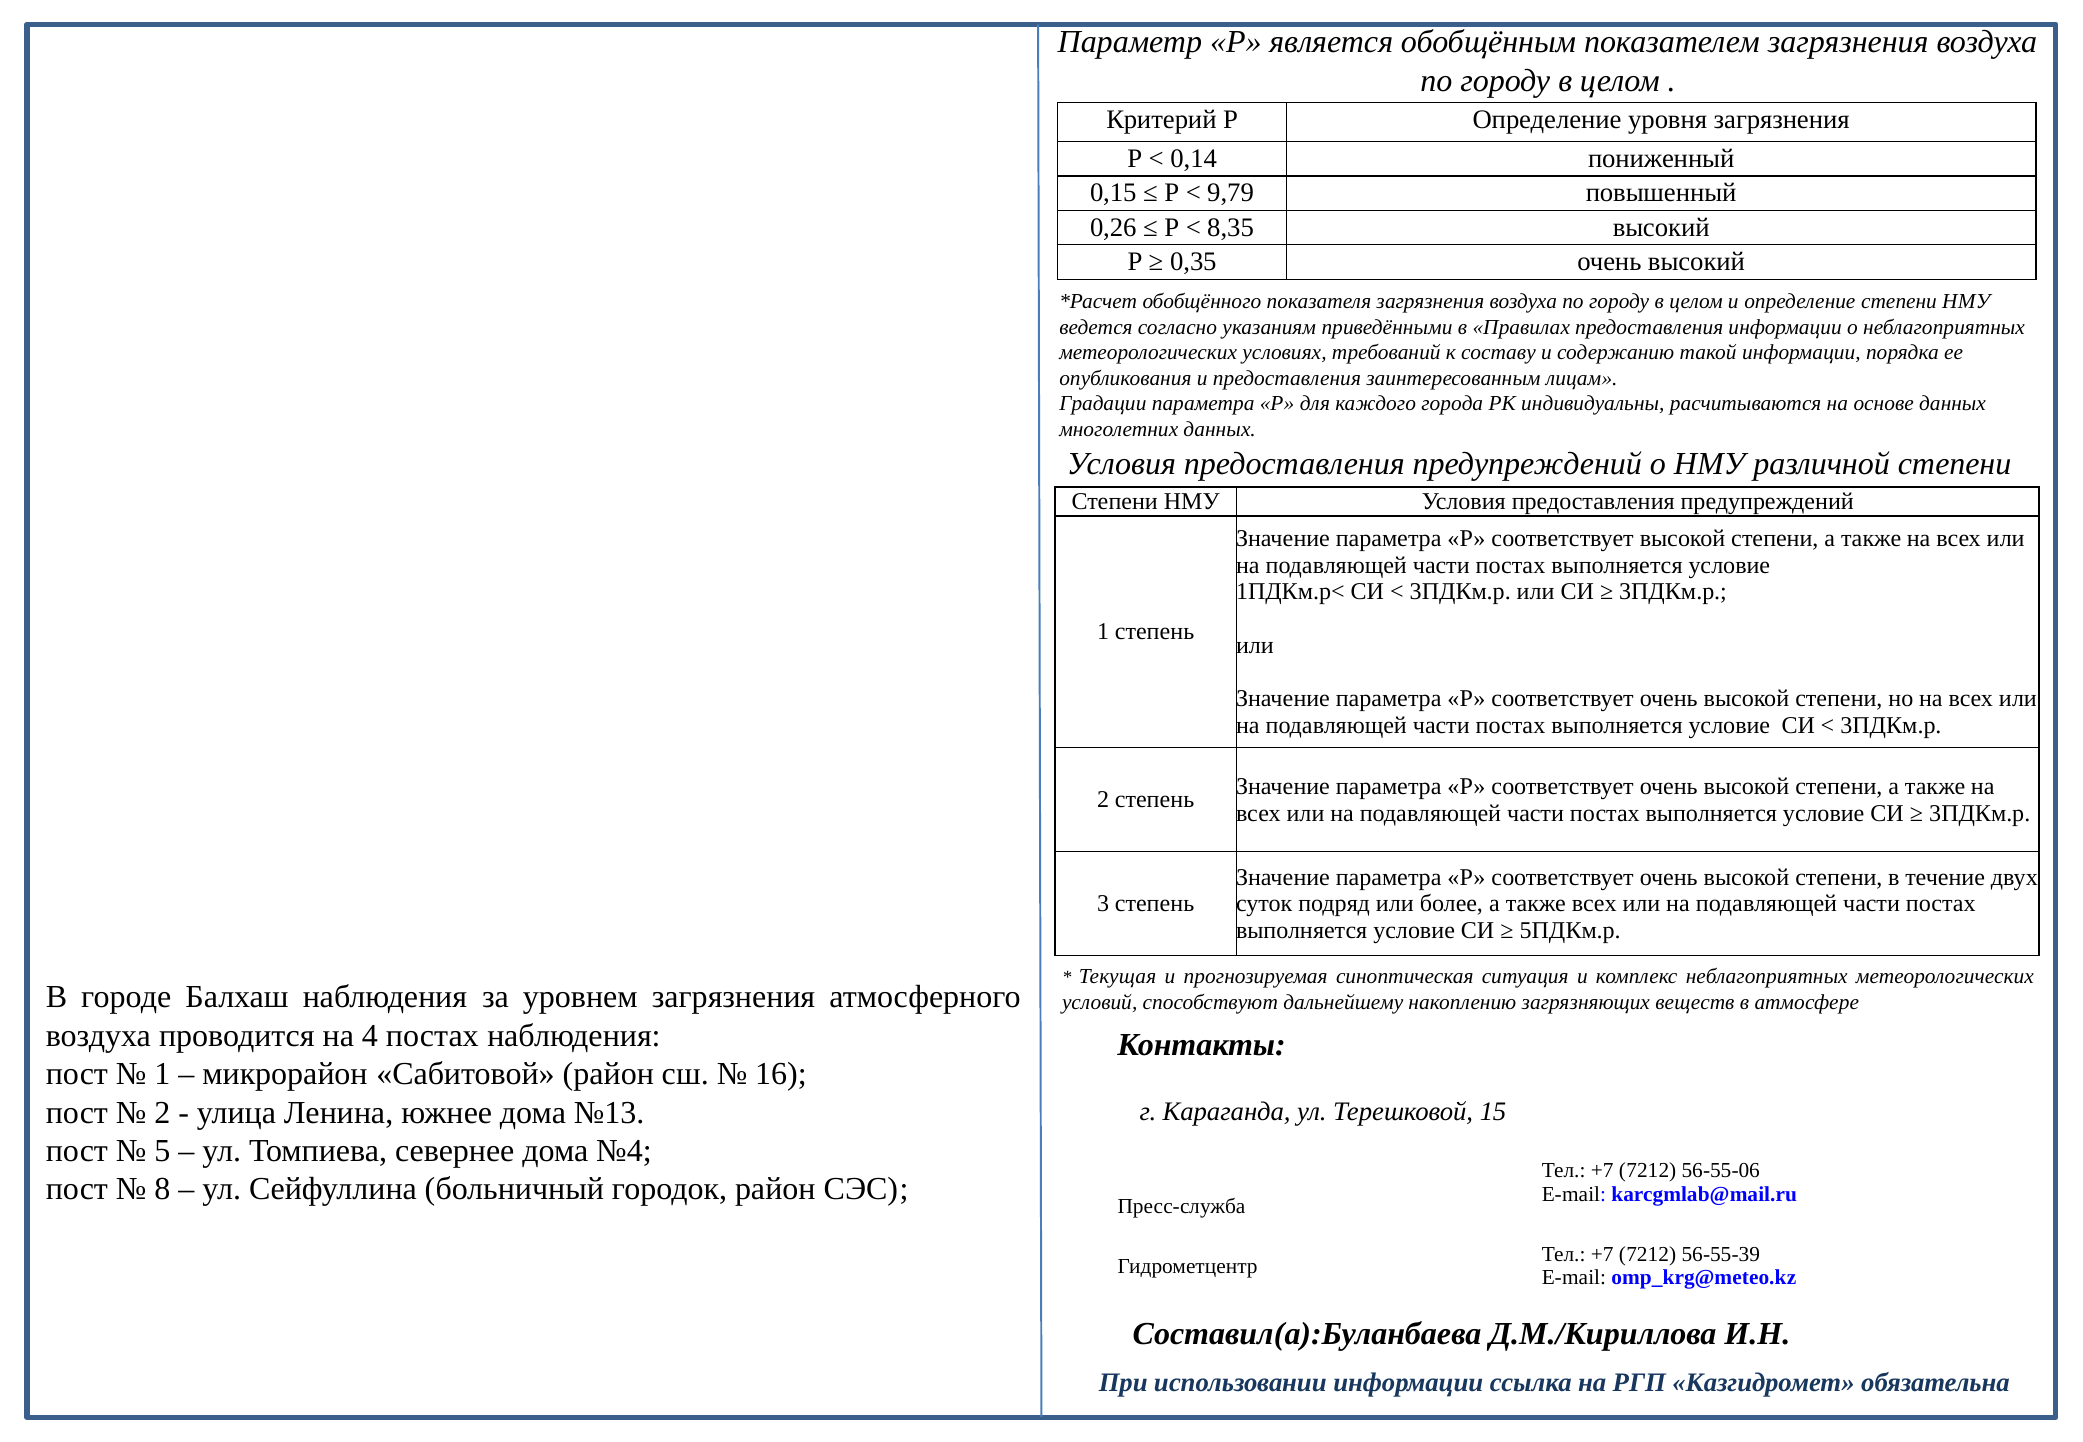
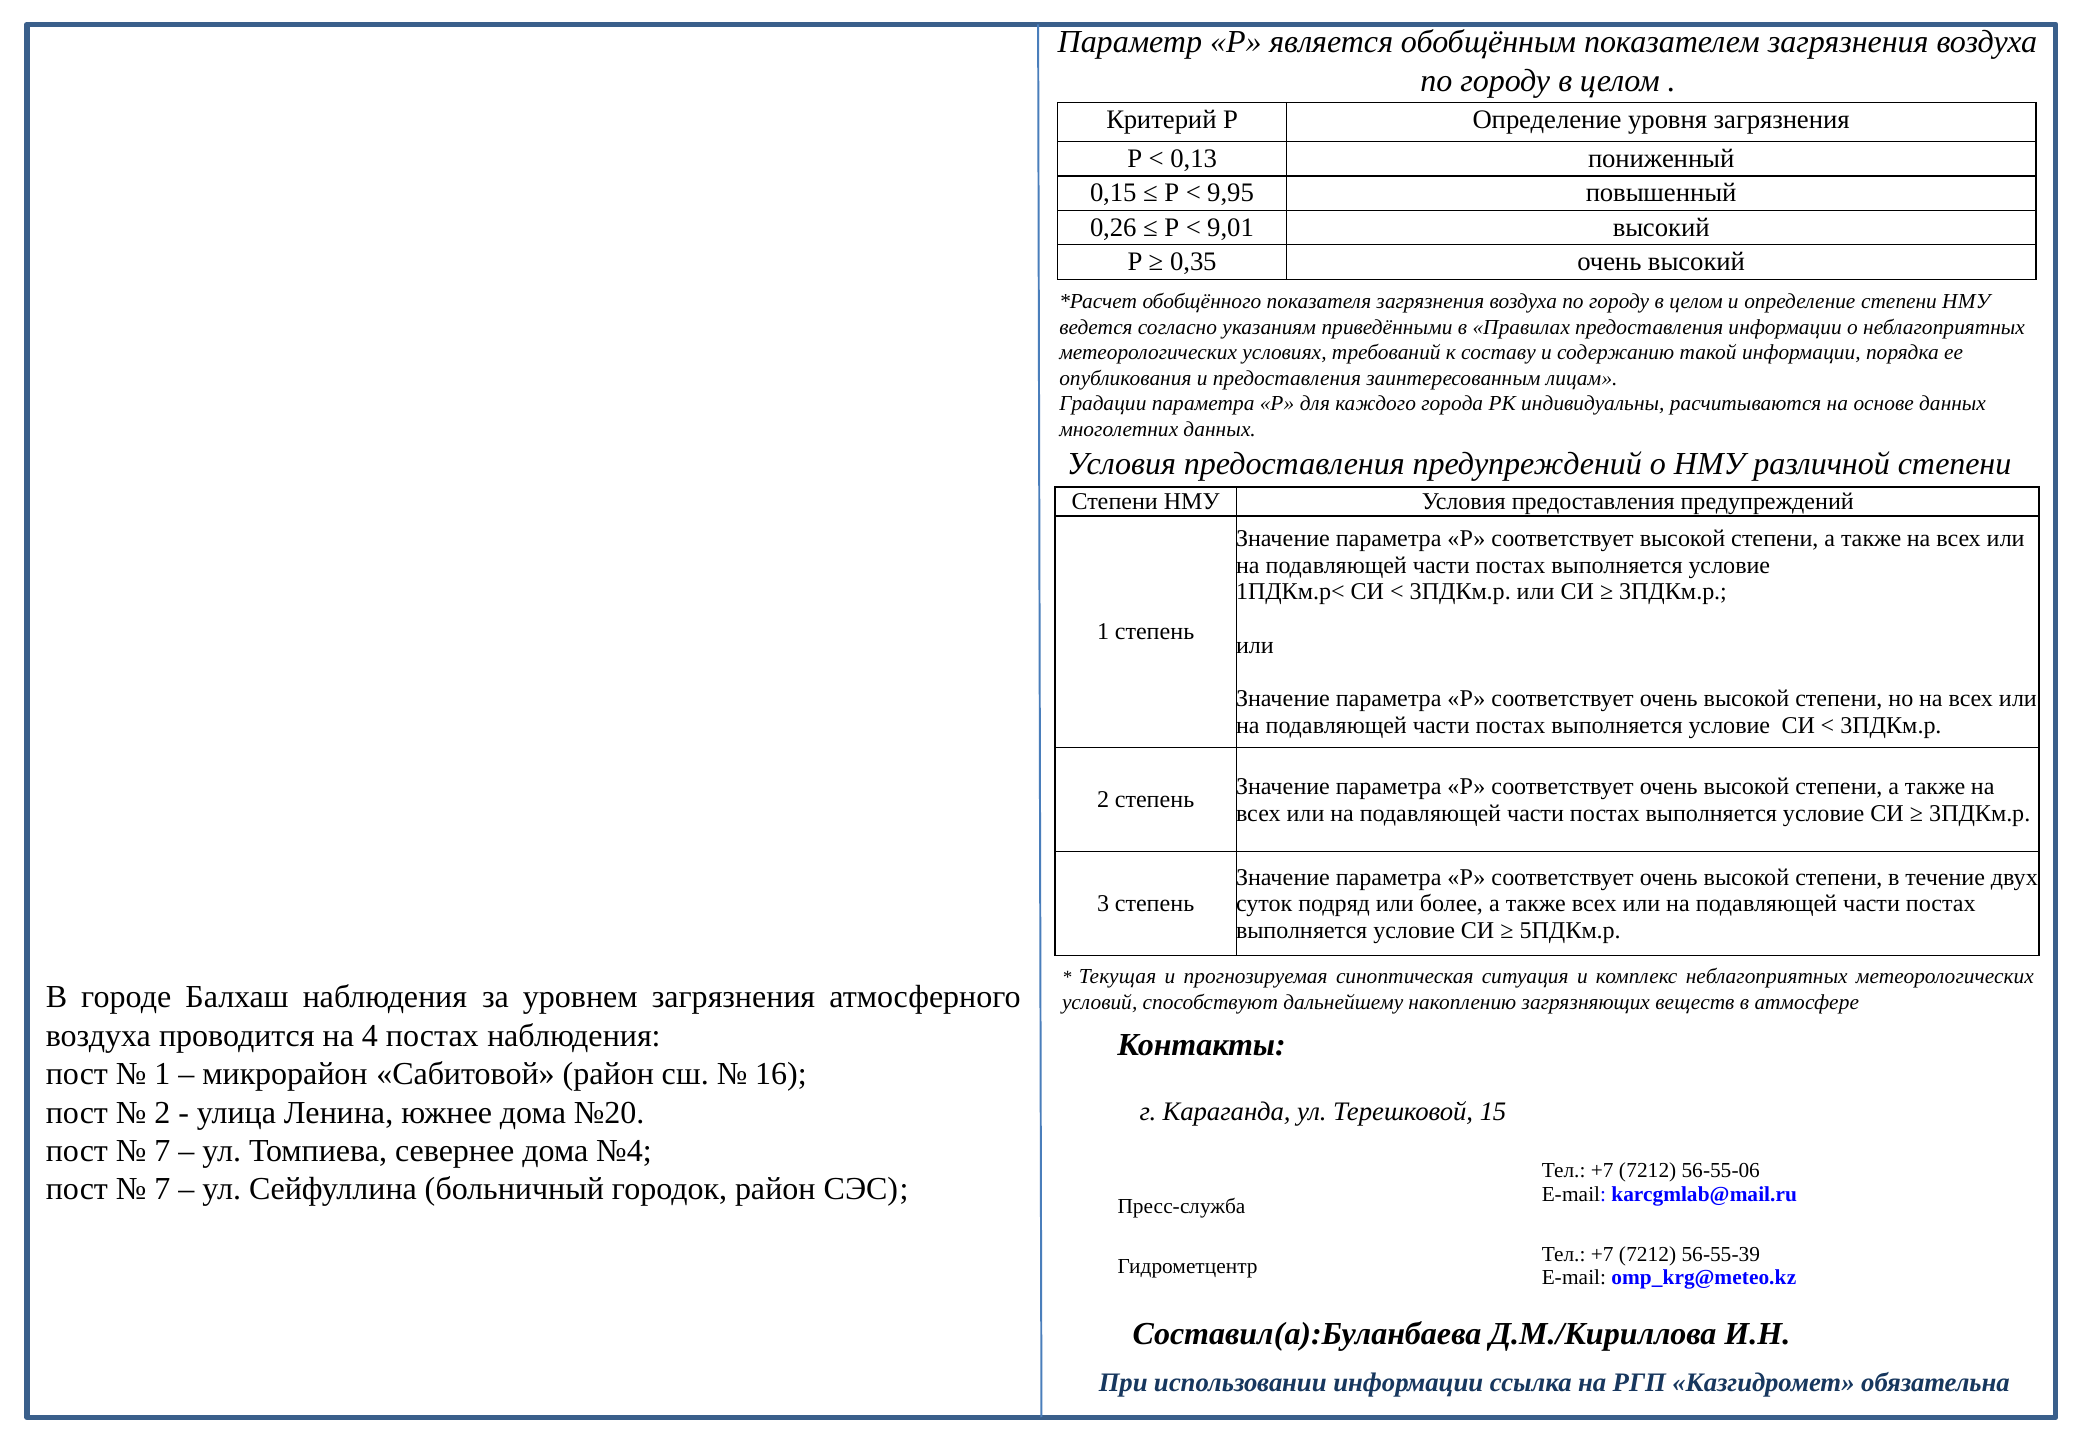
0,14: 0,14 -> 0,13 (1194, 159)
9,79: 9,79 -> 9,95 (1231, 193)
8,35: 8,35 -> 9,01 (1231, 227)
№13: №13 -> №20 (609, 1112)
5: 5 -> 7 (162, 1151)
8: 8 -> 7 (162, 1189)
